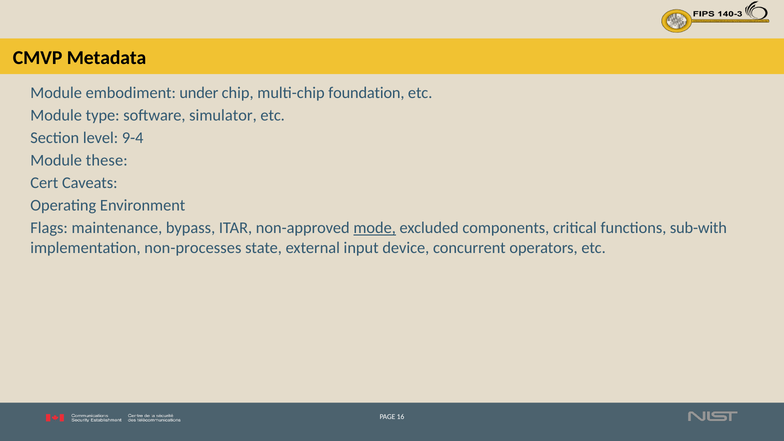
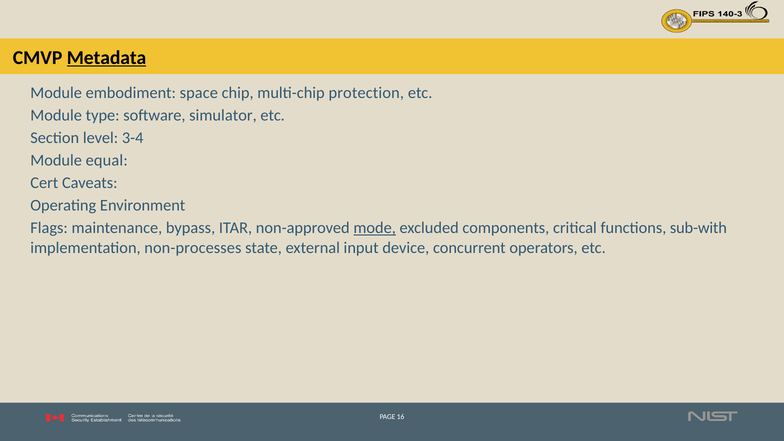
Metadata underline: none -> present (107, 58)
under: under -> space (199, 93)
foundation: foundation -> protection (366, 93)
9-4: 9-4 -> 3-4 (133, 138)
these: these -> equal (107, 160)
